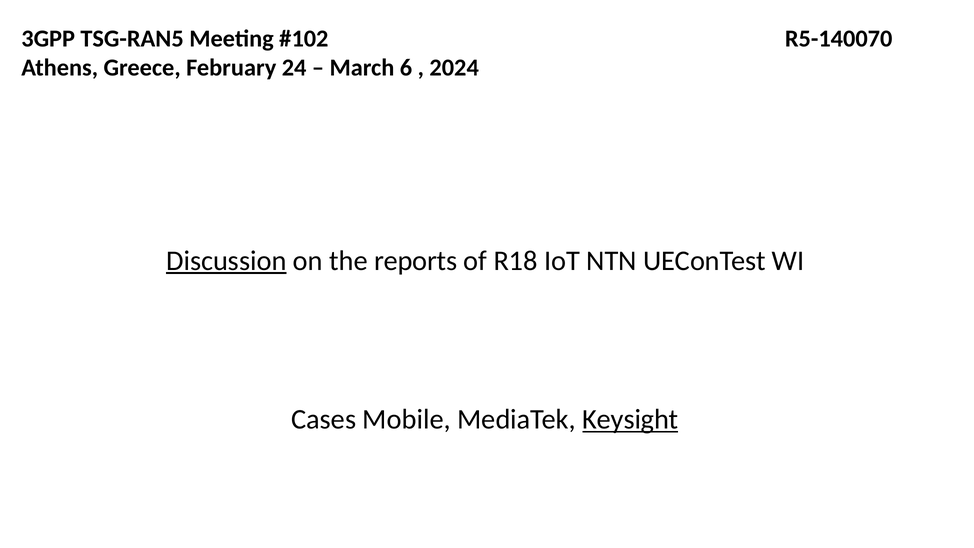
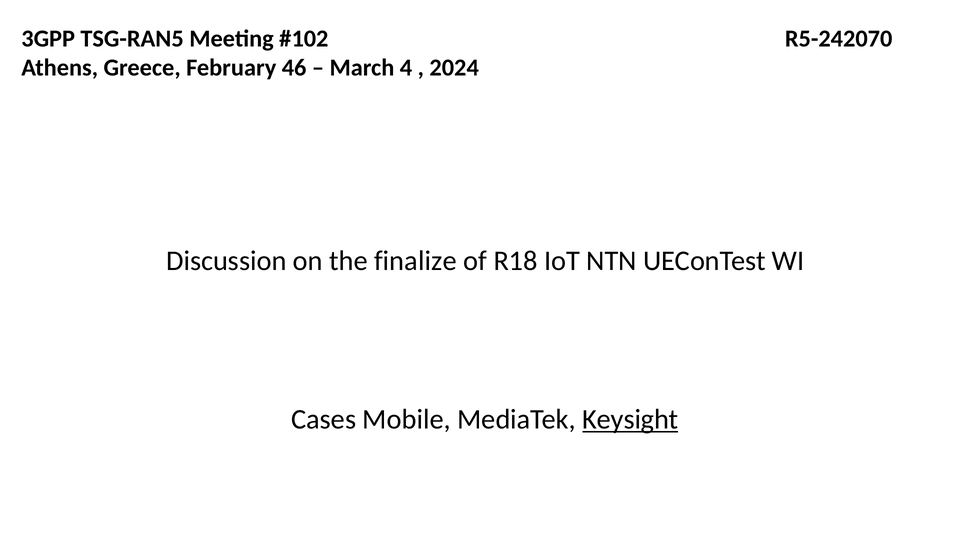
R5-140070: R5-140070 -> R5-242070 (839, 39)
24: 24 -> 46 (294, 68)
6: 6 -> 4 (406, 68)
Discussion underline: present -> none (226, 261)
reports: reports -> finalize (415, 261)
